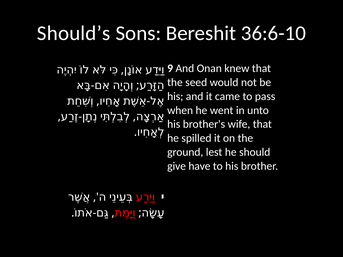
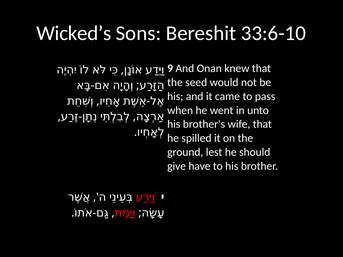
Should’s: Should’s -> Wicked’s (74, 33)
36:6-10: 36:6-10 -> 33:6-10 (273, 33)
